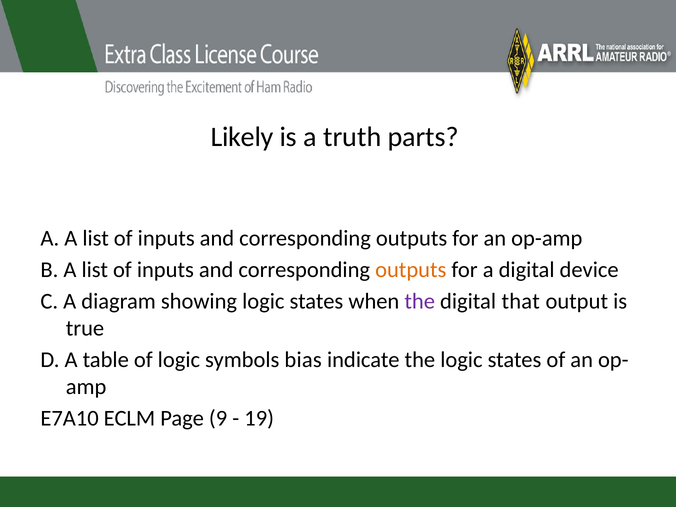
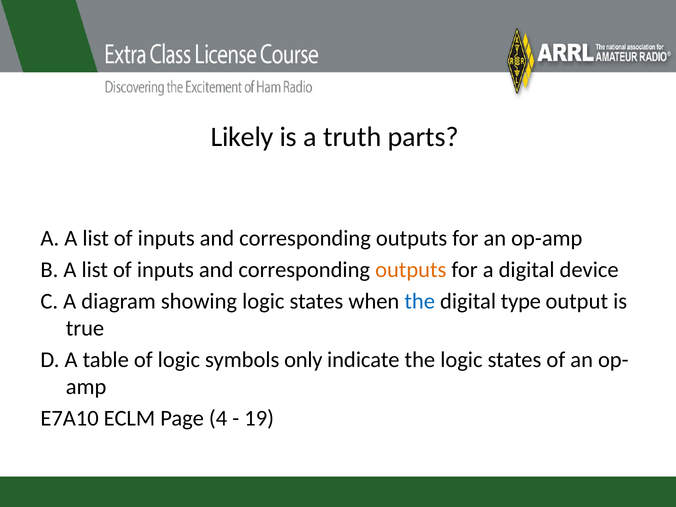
the colour: purple -> blue (420, 301)
that: that -> type (521, 301)
bias: bias -> only (303, 360)
9: 9 -> 4 (218, 418)
